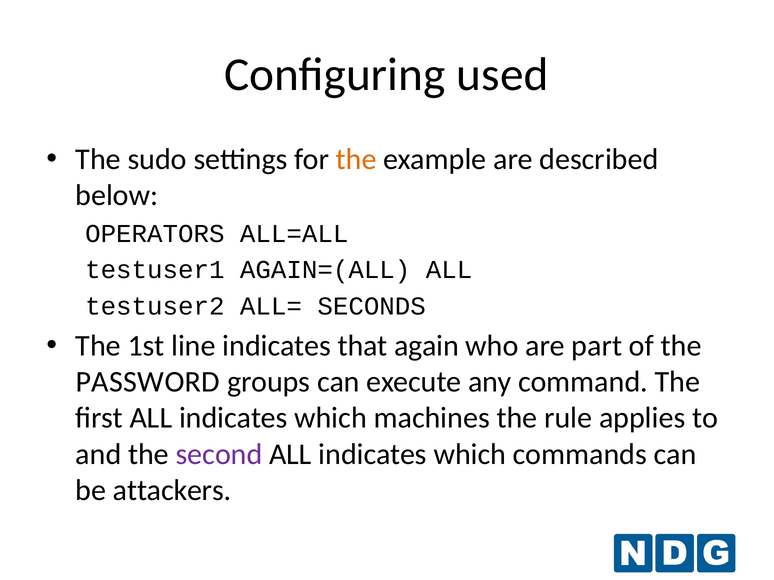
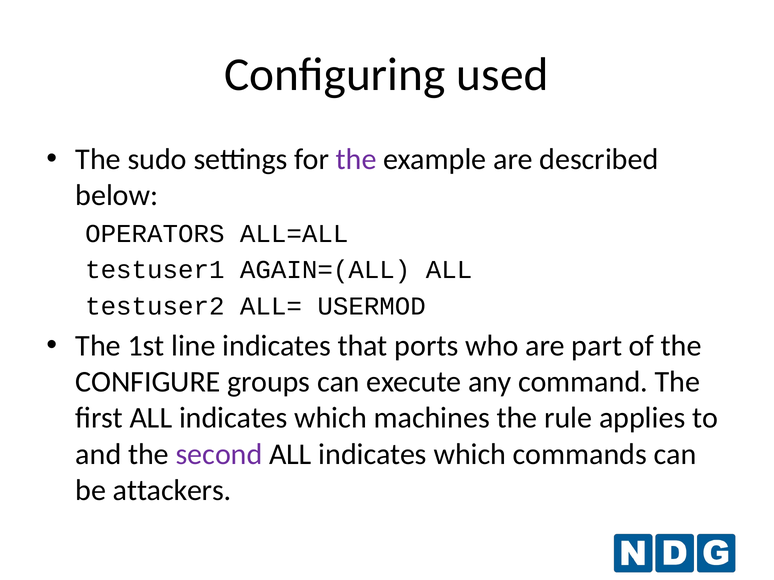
the colour: orange -> purple (356, 159)
SECONDS: SECONDS -> USERMOD (372, 306)
again: again -> ports (426, 346)
PASSWORD: PASSWORD -> CONFIGURE (148, 382)
